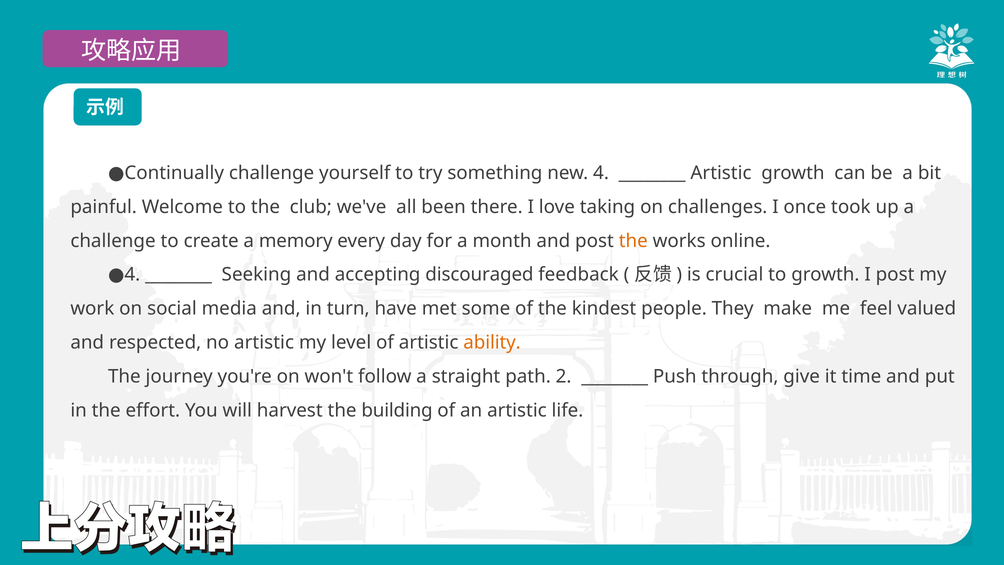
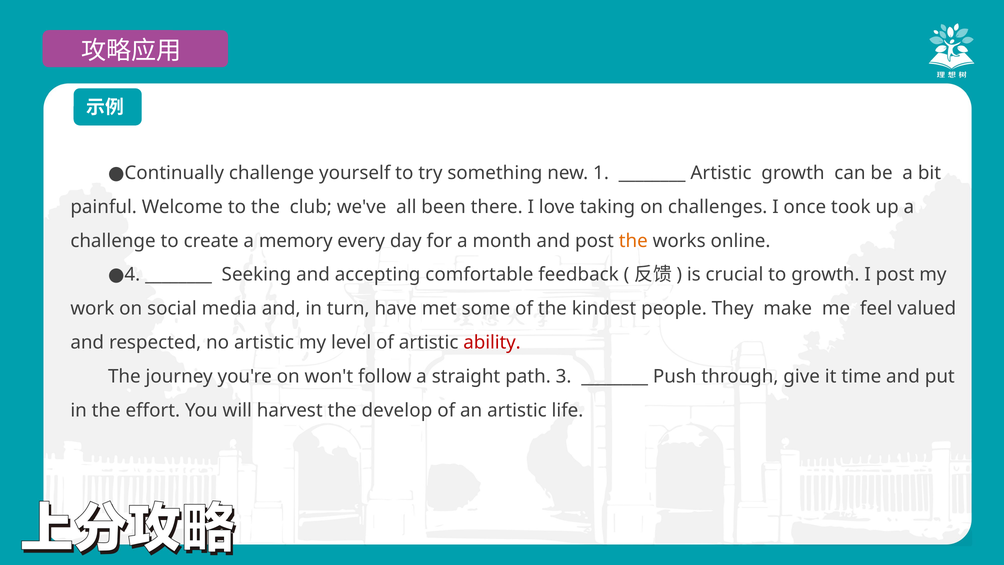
new 4: 4 -> 1 (601, 173)
discouraged: discouraged -> comfortable (479, 275)
ability colour: orange -> red (492, 342)
2: 2 -> 3 (564, 376)
building: building -> develop (397, 410)
